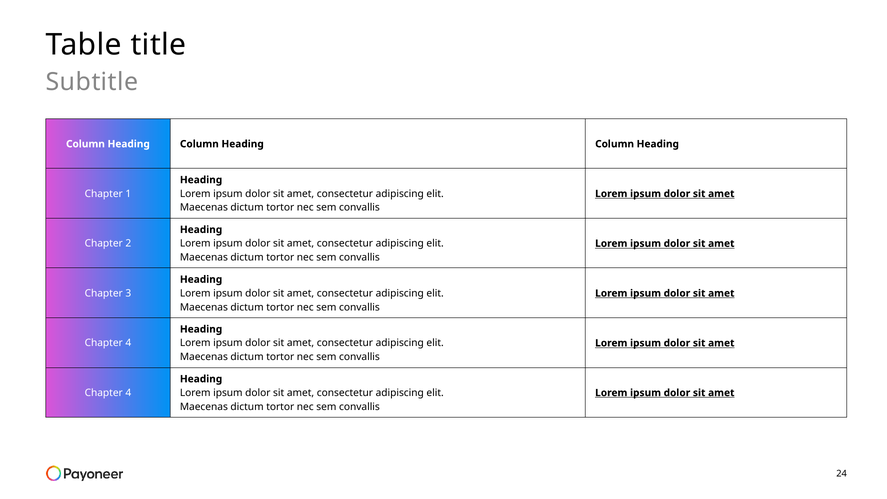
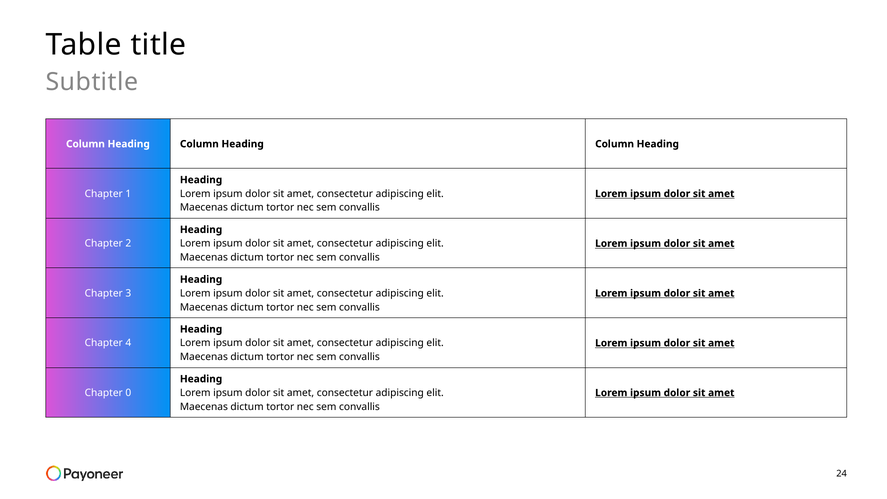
4: 4 -> 0 (128, 393)
